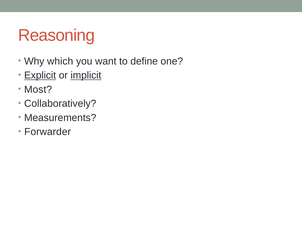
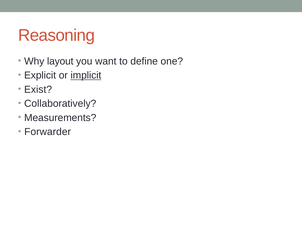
which: which -> layout (60, 61)
Explicit underline: present -> none (40, 75)
Most: Most -> Exist (38, 89)
